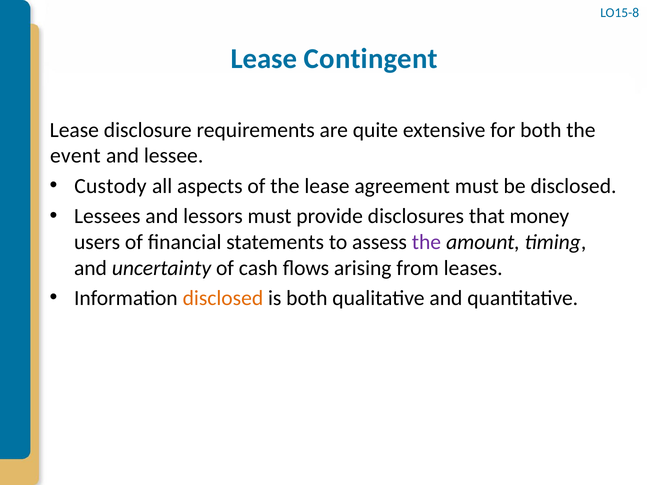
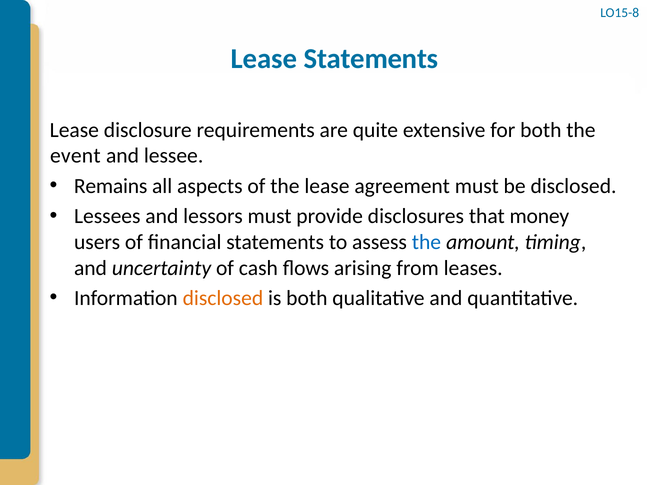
Lease Contingent: Contingent -> Statements (371, 59)
Custody: Custody -> Remains (111, 186)
the colour: purple -> blue (426, 242)
